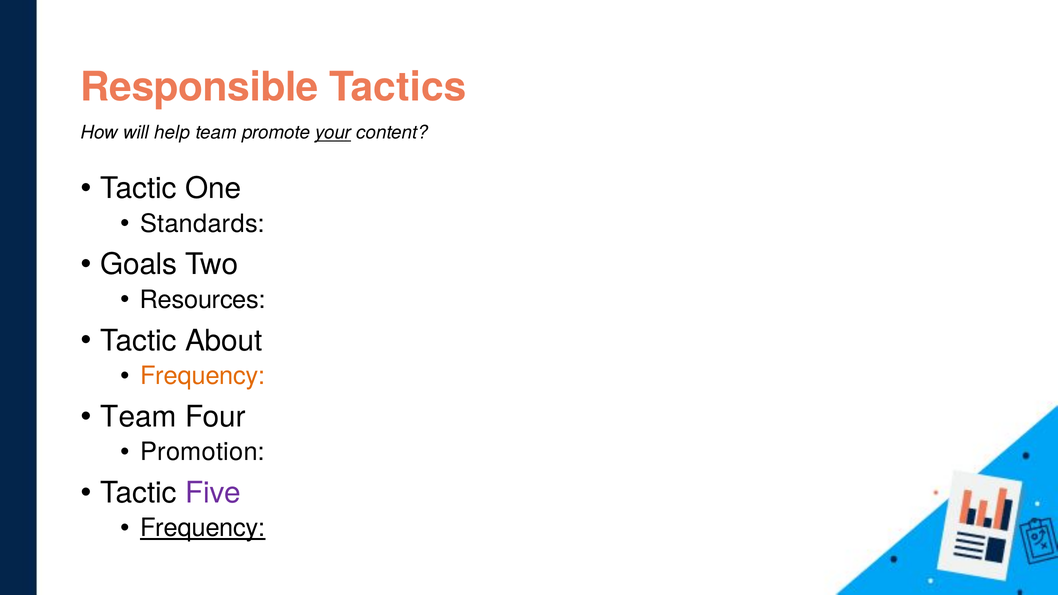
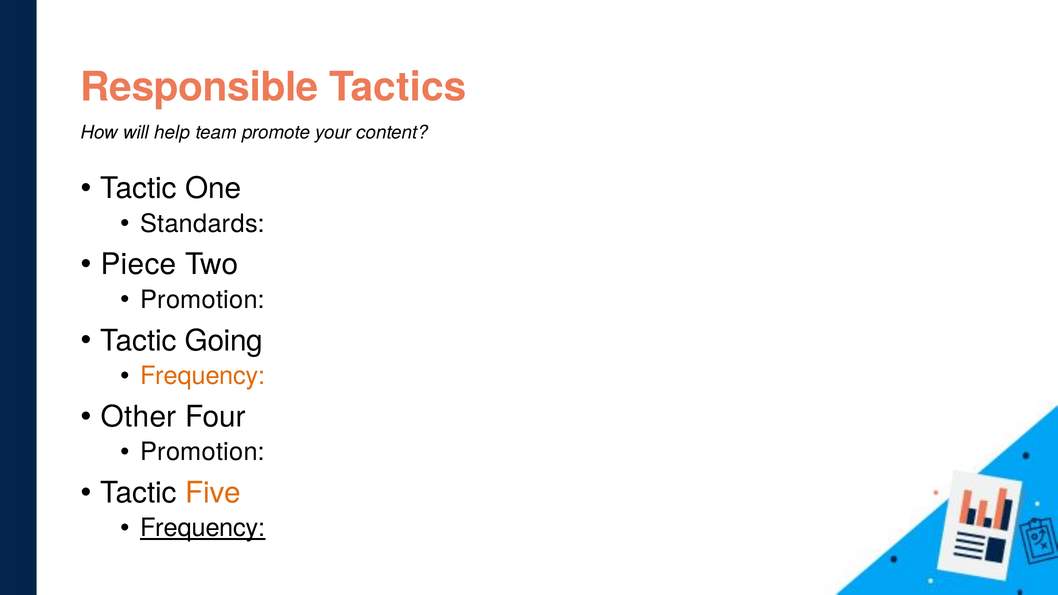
your underline: present -> none (333, 133)
Goals: Goals -> Piece (139, 265)
Resources: Resources -> Promotion (203, 300)
About: About -> Going (224, 341)
Team: Team -> Other (139, 417)
Five colour: purple -> orange (213, 493)
